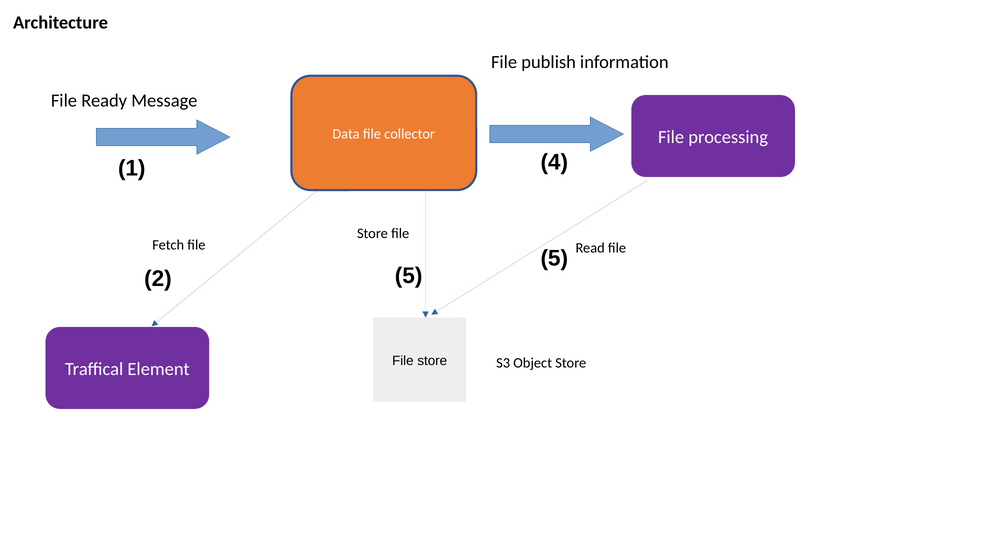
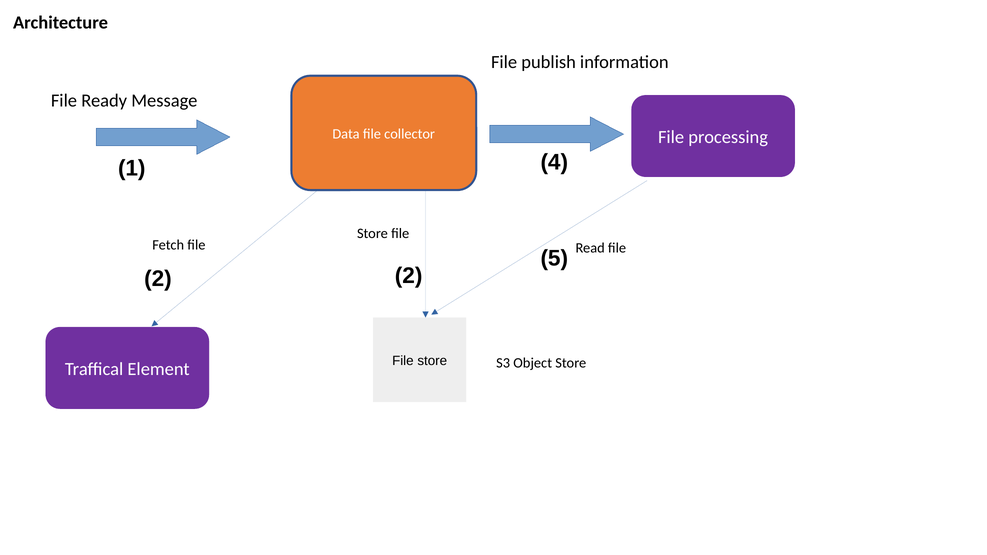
2 5: 5 -> 2 (409, 276)
